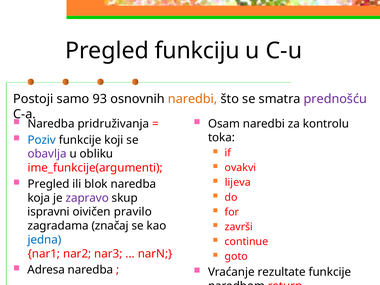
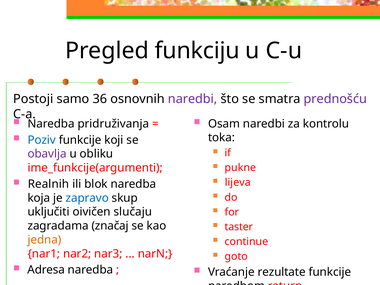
93: 93 -> 36 (100, 99)
naredbi colour: orange -> purple (193, 99)
ovakvi: ovakvi -> pukne (240, 168)
Pregled: Pregled -> Realnih (48, 184)
zapravo colour: purple -> blue (87, 198)
ispravni: ispravni -> uključiti (49, 212)
pravilo: pravilo -> slučaju (133, 212)
završi: završi -> taster (239, 227)
jedna colour: blue -> orange (44, 240)
